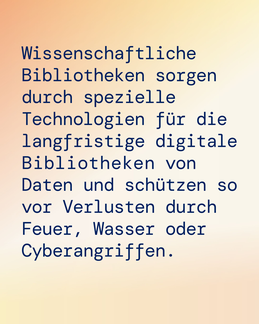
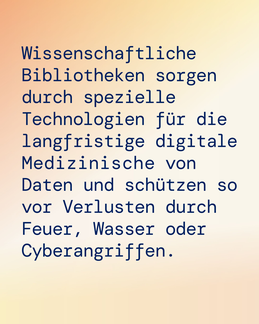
Bibliotheken: Bibliotheken -> Medizinische (88, 163)
